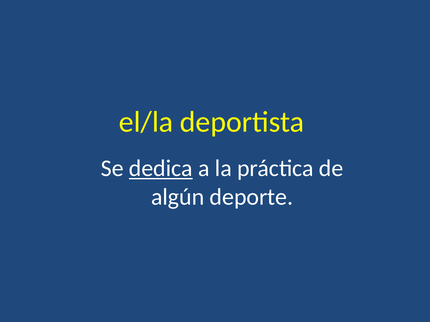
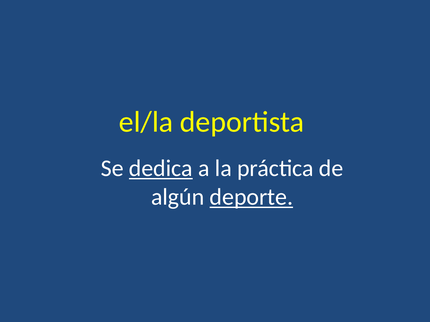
deporte underline: none -> present (251, 197)
